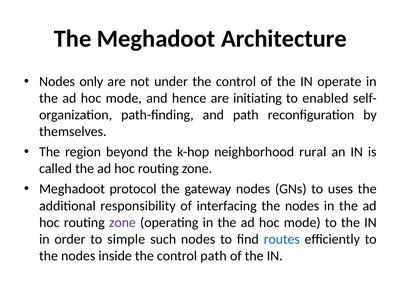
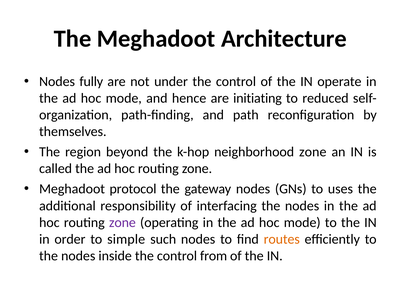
only: only -> fully (91, 82)
enabled: enabled -> reduced (325, 98)
neighborhood rural: rural -> zone (313, 152)
routes colour: blue -> orange (282, 239)
control path: path -> from (214, 256)
